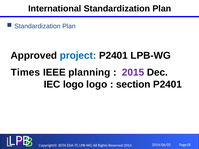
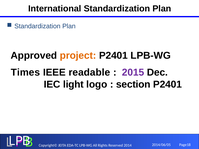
project colour: blue -> orange (78, 56)
planning: planning -> readable (89, 73)
IEC logo: logo -> light (73, 84)
